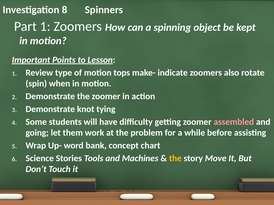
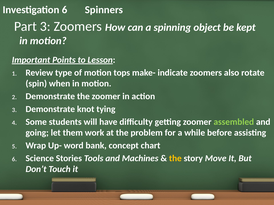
Investigation 8: 8 -> 6 (65, 10)
Part 1: 1 -> 3 (45, 27)
assembled colour: pink -> light green (234, 122)
